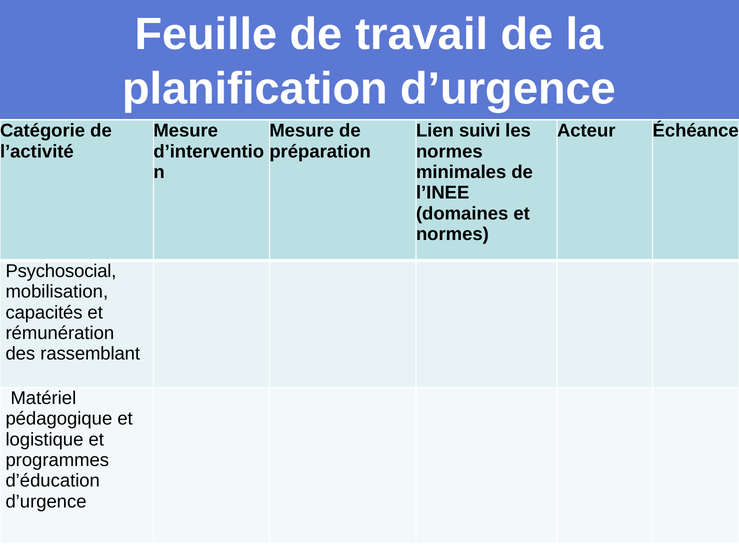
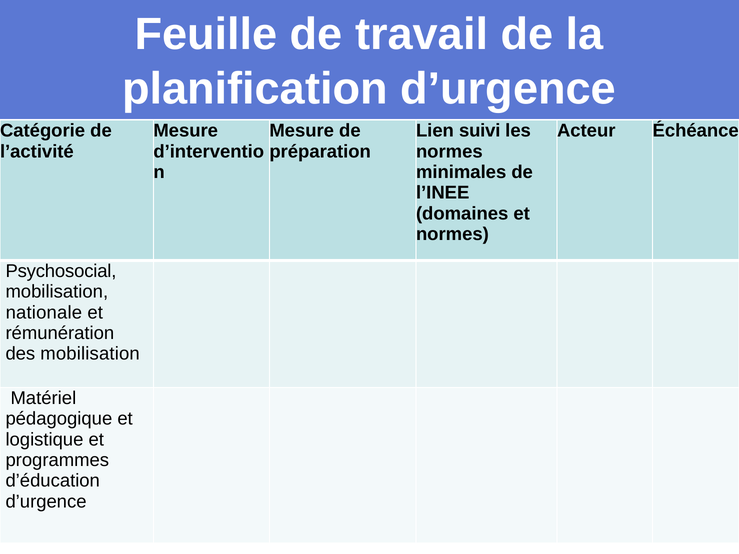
capacités: capacités -> nationale (44, 313)
des rassemblant: rassemblant -> mobilisation (90, 354)
